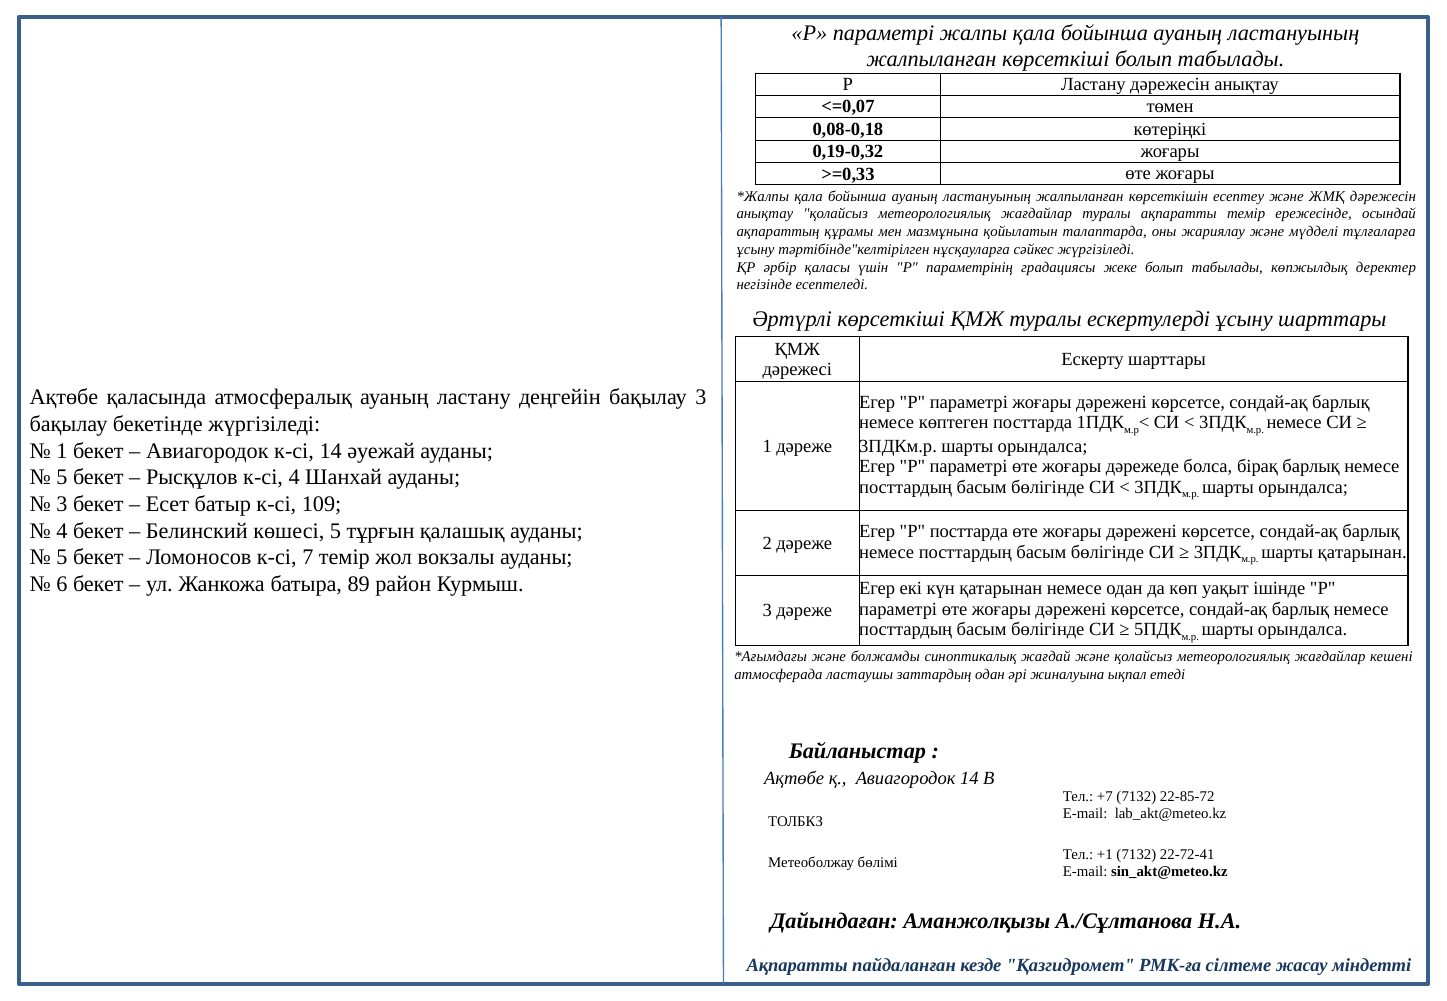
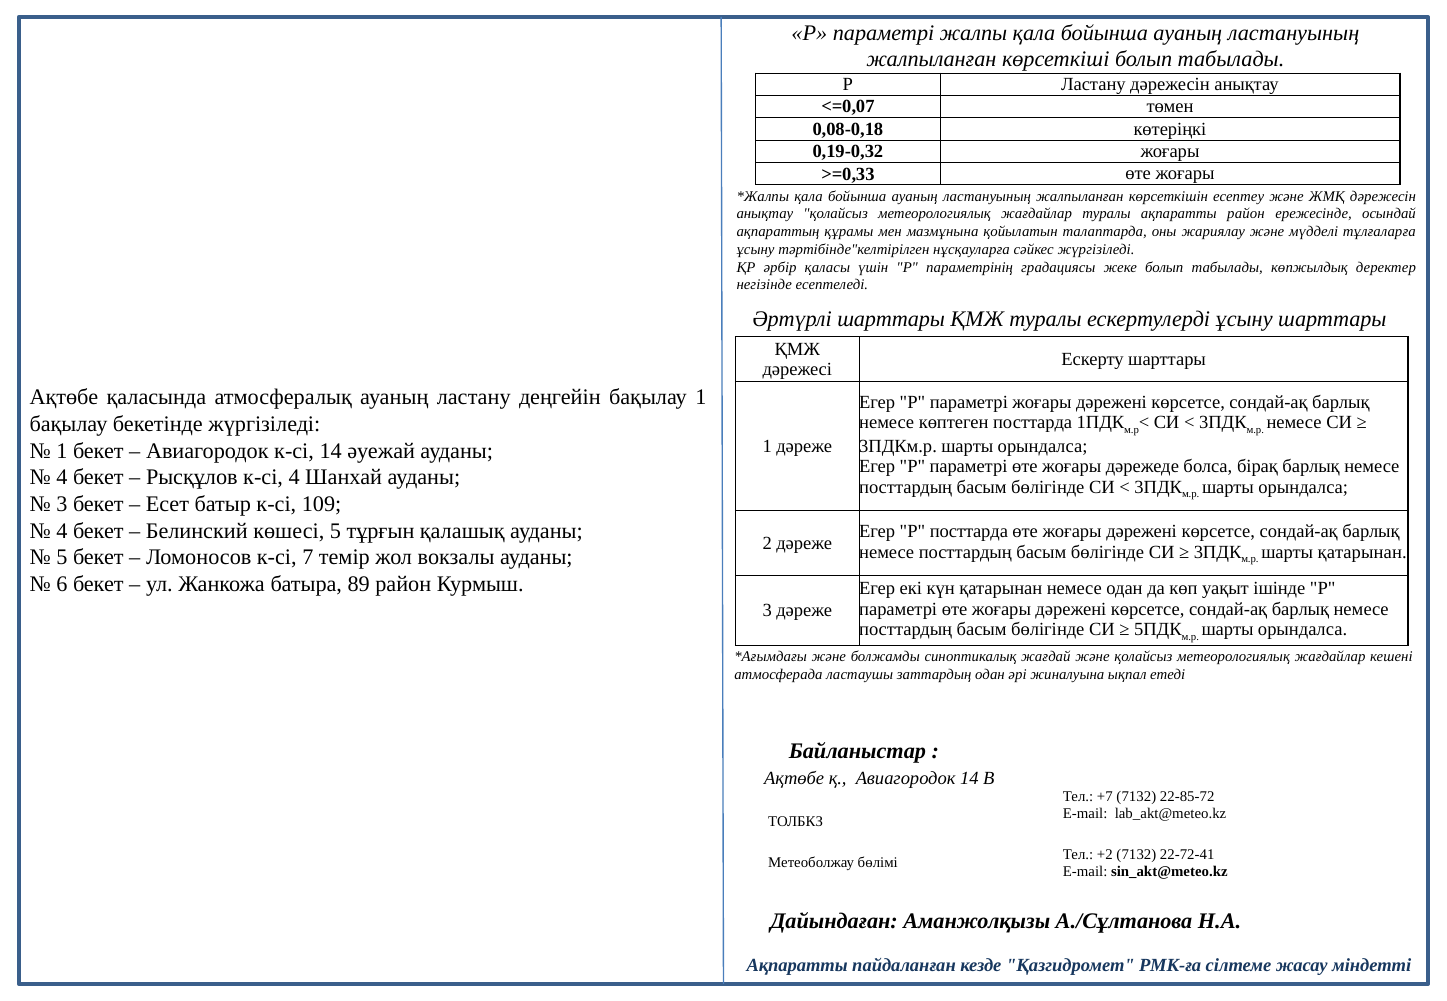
ақпаратты темір: темір -> район (1246, 214)
Әртүрлі көрсеткіші: көрсеткіші -> шарттары (891, 320)
бақылау 3: 3 -> 1 (701, 398)
5: 5 -> 4 (62, 478)
+1: +1 -> +2 (1105, 855)
